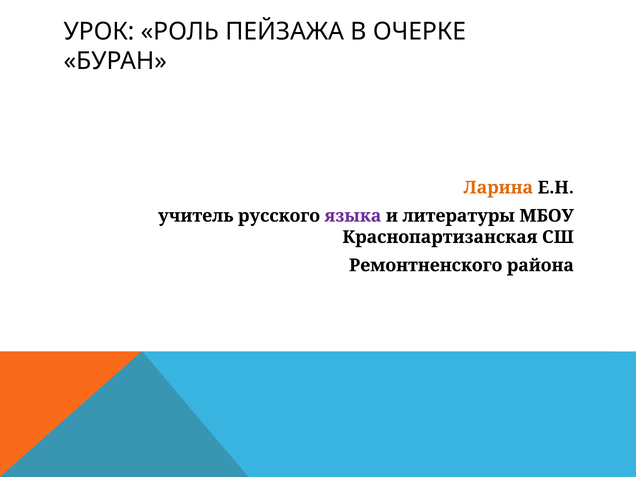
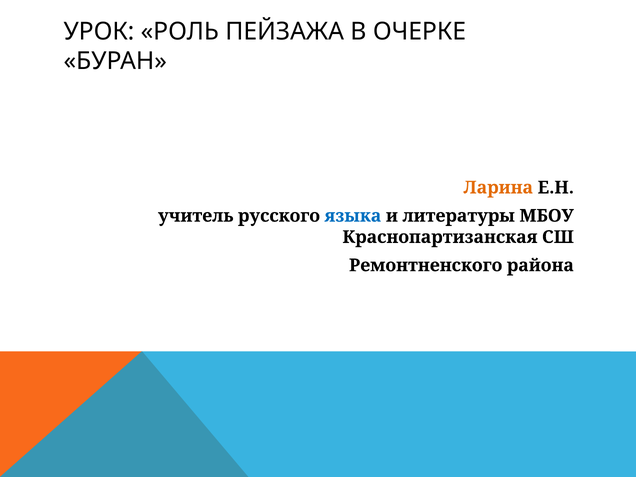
языка colour: purple -> blue (353, 216)
